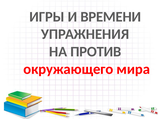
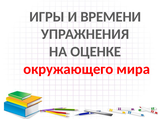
ПРОТИВ: ПРОТИВ -> ОЦЕНКЕ (96, 52)
